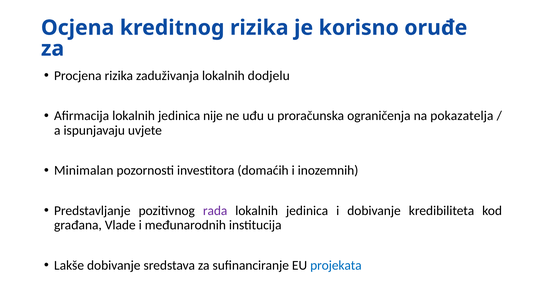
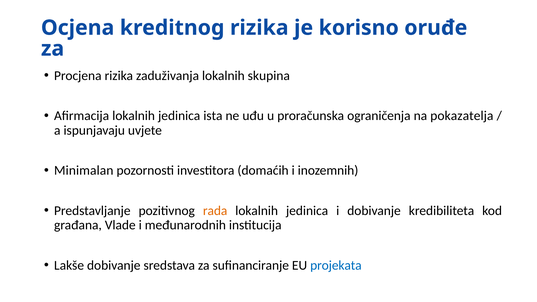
dodjelu: dodjelu -> skupina (269, 76)
nije: nije -> ista (213, 116)
rada colour: purple -> orange (215, 211)
